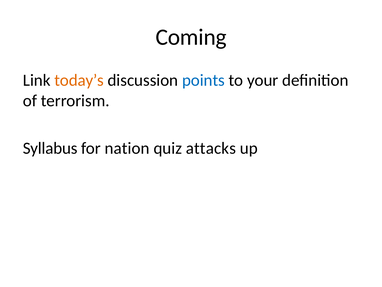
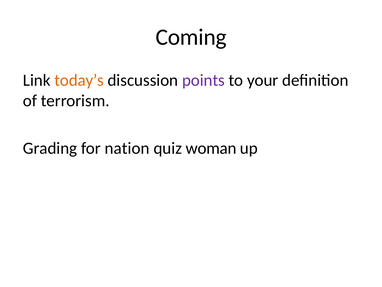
points colour: blue -> purple (203, 80)
Syllabus: Syllabus -> Grading (50, 148)
attacks: attacks -> woman (211, 148)
